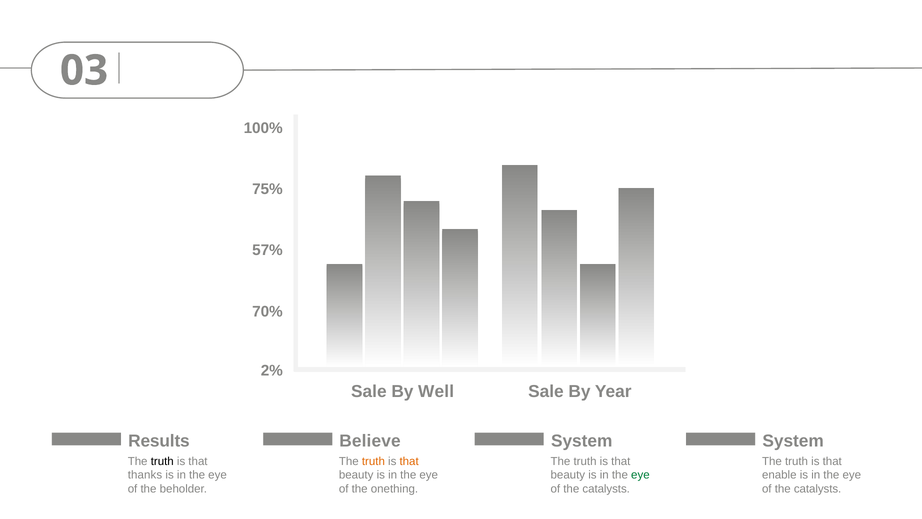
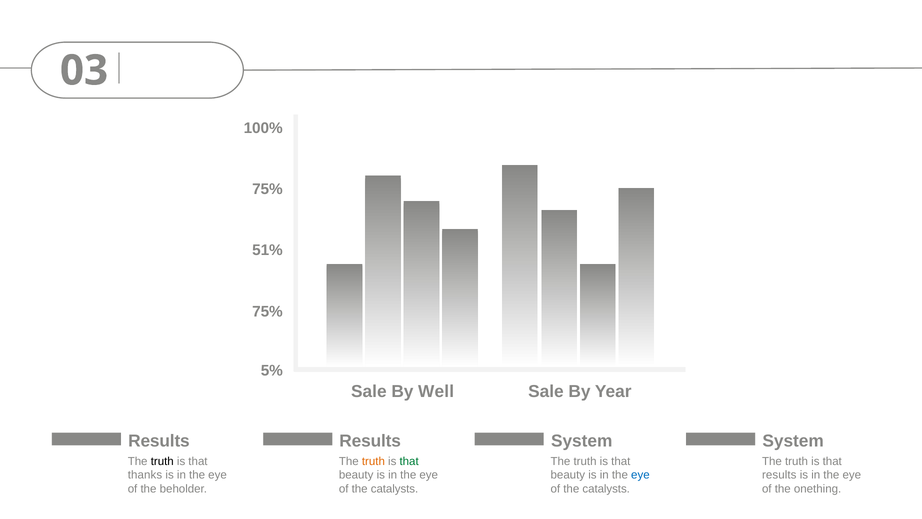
57%: 57% -> 51% (267, 250)
70%: 70% -> 75% (267, 311)
2%: 2% -> 5% (272, 370)
Believe: Believe -> Results (370, 441)
that colour: orange -> green (409, 461)
eye colour: green -> blue (640, 475)
enable: enable -> results (779, 475)
onething: onething -> catalysts (395, 489)
catalysts: catalysts -> onething (818, 489)
